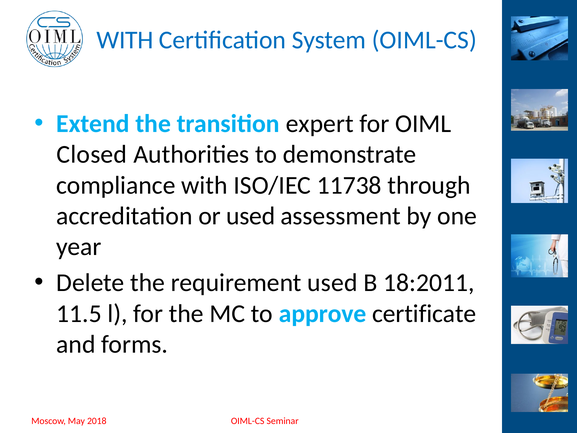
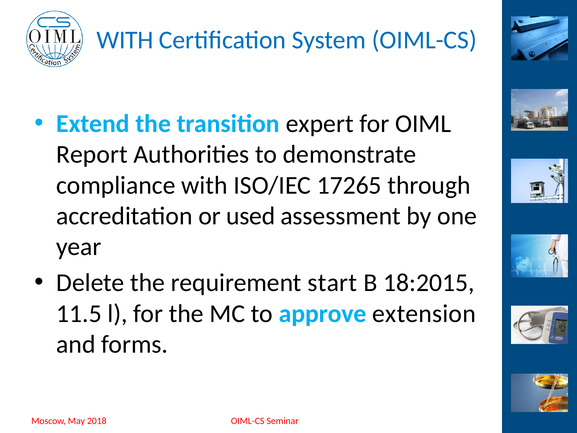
Closed: Closed -> Report (92, 154)
11738: 11738 -> 17265 (349, 185)
requirement used: used -> start (332, 283)
18:2011: 18:2011 -> 18:2015 (429, 283)
certificate: certificate -> extension (424, 313)
